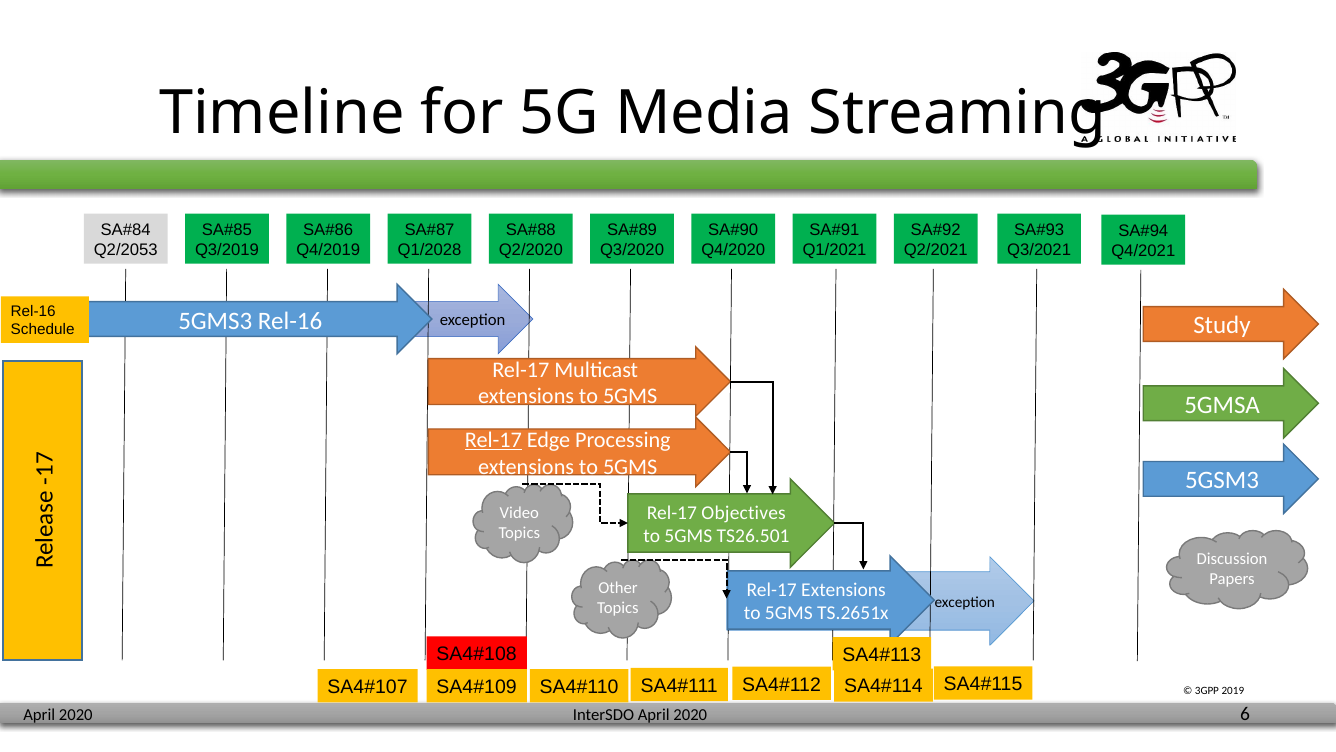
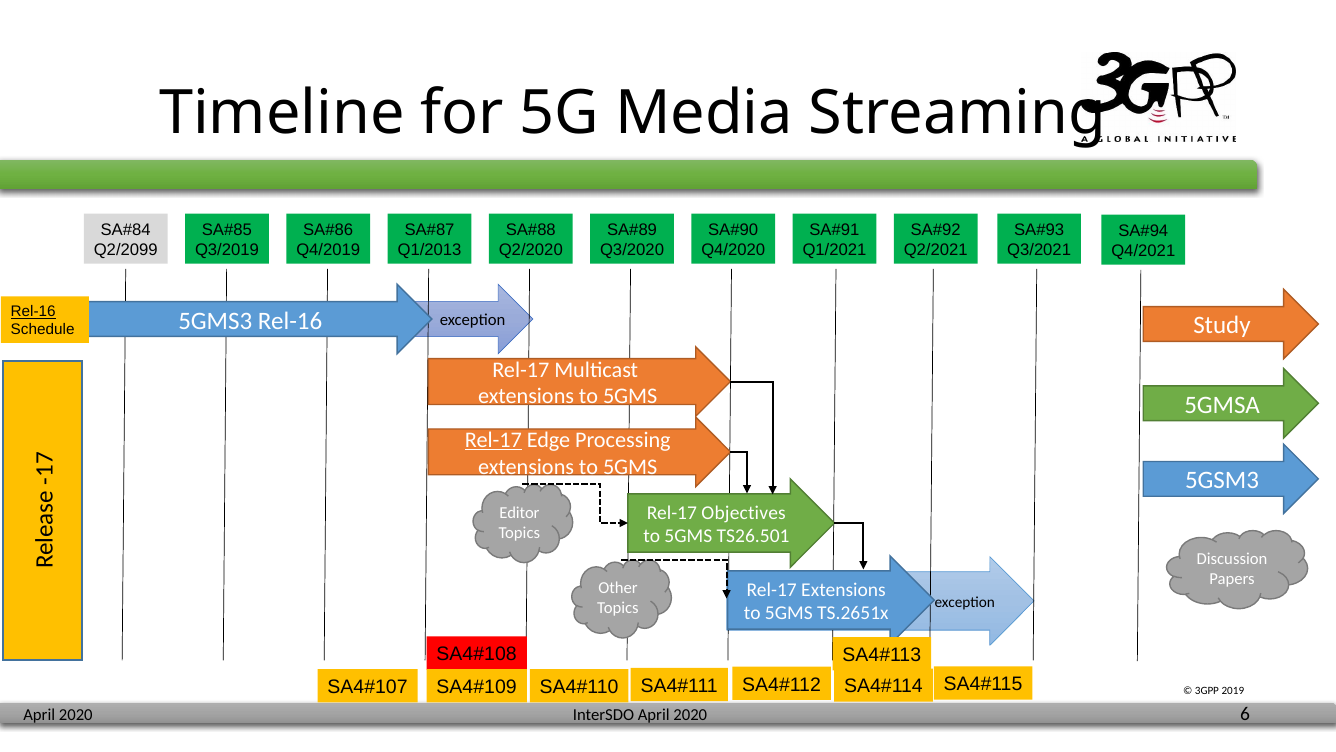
Q2/2053: Q2/2053 -> Q2/2099 (126, 250)
Q1/2028: Q1/2028 -> Q1/2013 (430, 250)
Rel-16 underline: none -> present (33, 311)
Video: Video -> Editor (519, 512)
